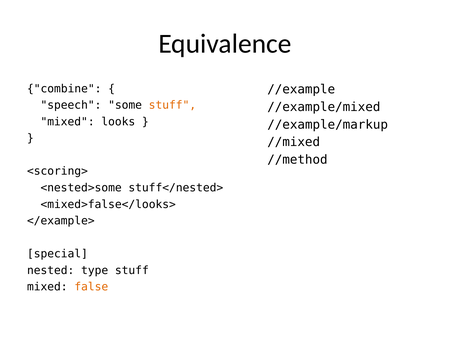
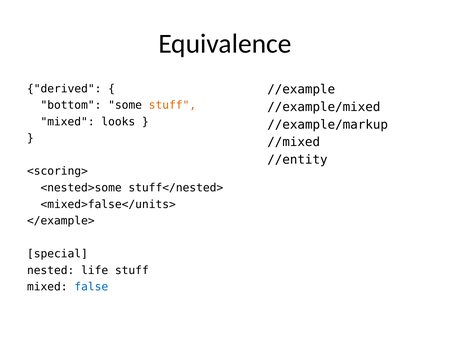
combine: combine -> derived (64, 89)
speech: speech -> bottom (71, 105)
//method: //method -> //entity (297, 159)
<mixed>false</looks>: <mixed>false</looks> -> <mixed>false</units> (108, 204)
type: type -> life (95, 270)
false colour: orange -> blue (91, 286)
